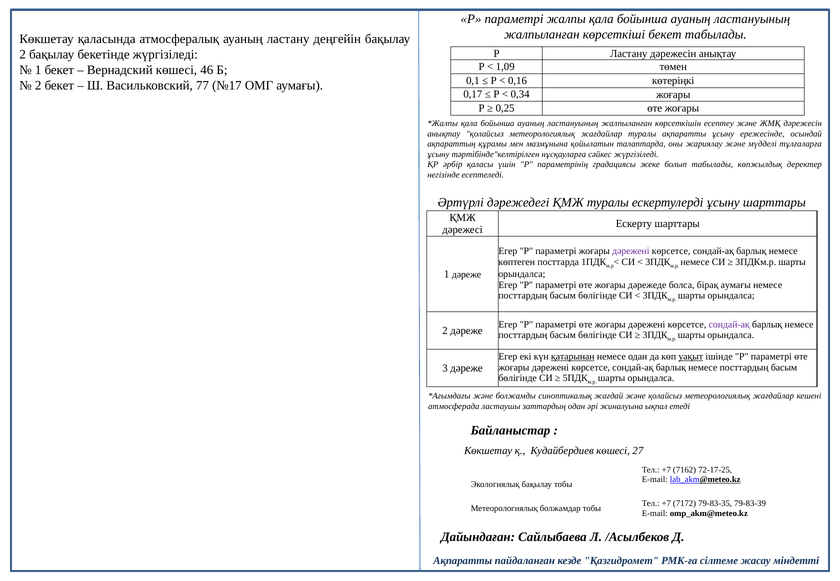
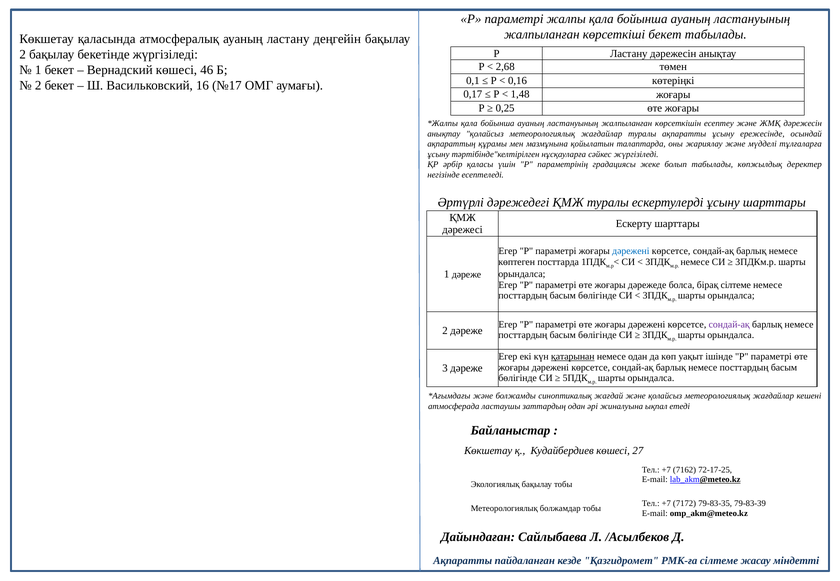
1,09: 1,09 -> 2,68 (505, 67)
77: 77 -> 16 (202, 85)
0,34: 0,34 -> 1,48 (520, 95)
дәрежені colour: purple -> blue (631, 251)
бірақ аумағы: аумағы -> сілтеме (736, 285)
уақыт underline: present -> none (691, 357)
